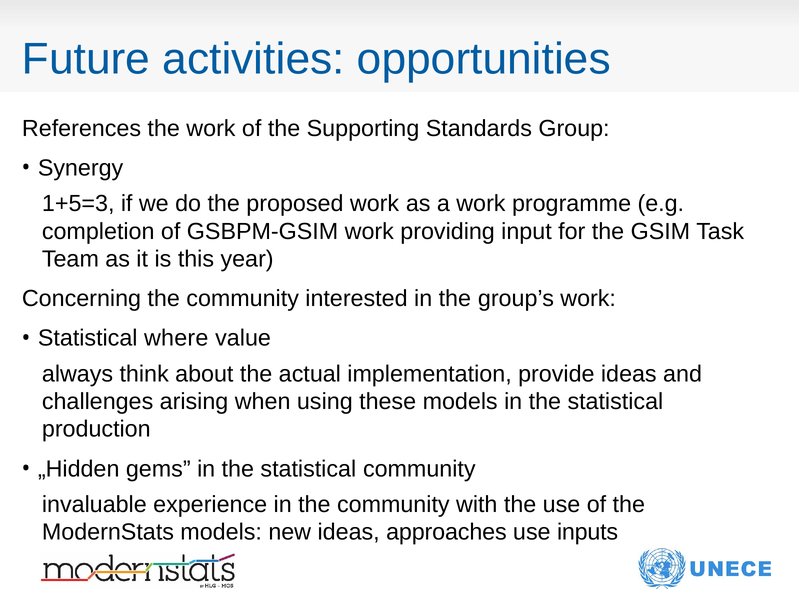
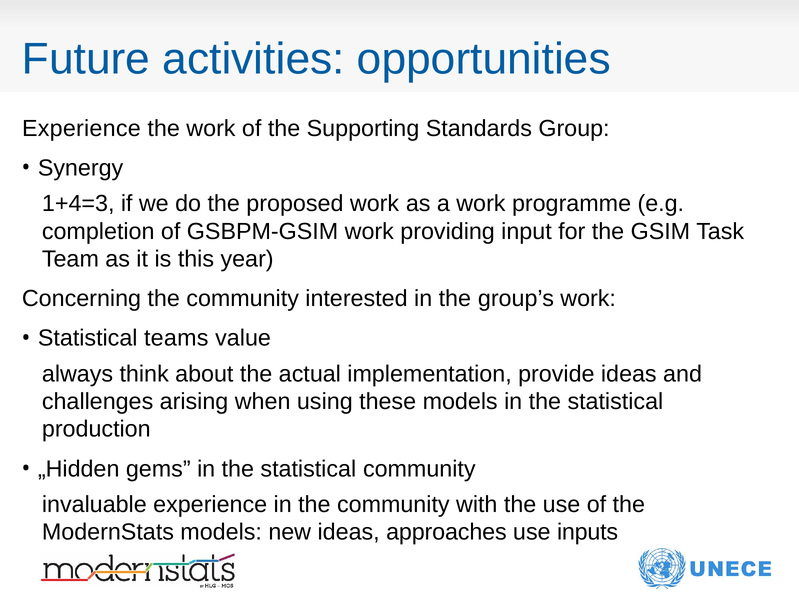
References: References -> Experience (81, 129)
1+5=3: 1+5=3 -> 1+4=3 (78, 204)
where: where -> teams (176, 338)
